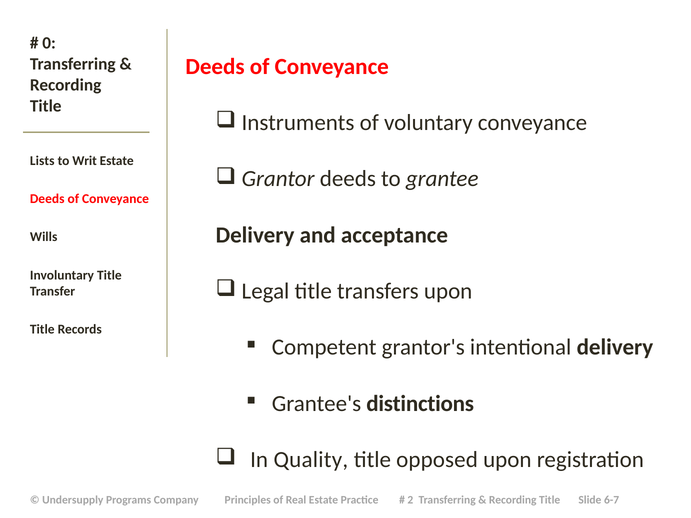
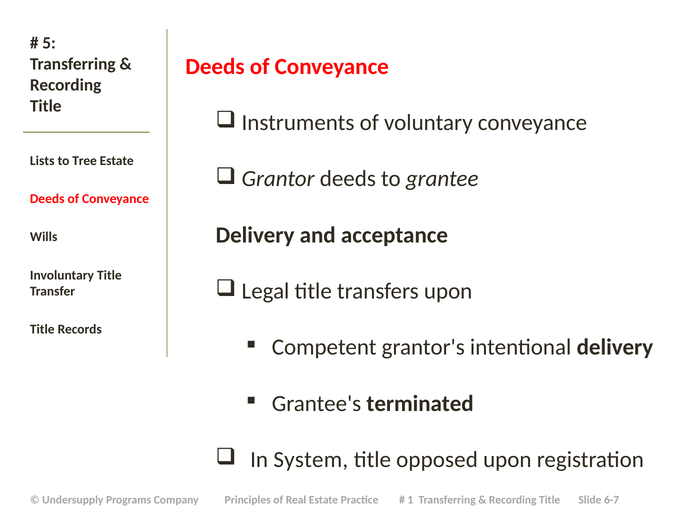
0: 0 -> 5 (49, 43)
Writ: Writ -> Tree (85, 161)
distinctions: distinctions -> terminated (420, 404)
Quality: Quality -> System (311, 460)
2: 2 -> 1 (410, 500)
